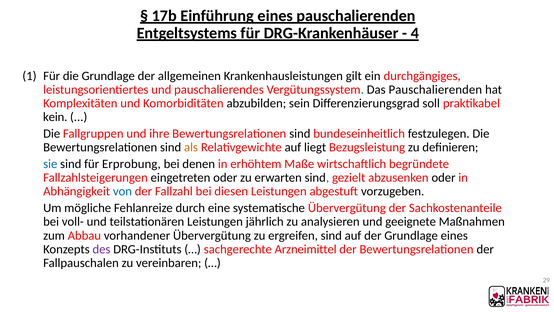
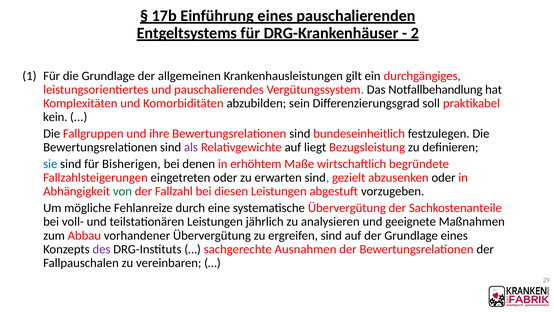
4: 4 -> 2 (415, 33)
Das Pauschalierenden: Pauschalierenden -> Notfallbehandlung (435, 89)
als colour: orange -> purple (191, 147)
Erprobung: Erprobung -> Bisherigen (131, 164)
von colour: blue -> green (122, 191)
Arzneimittel: Arzneimittel -> Ausnahmen (306, 249)
